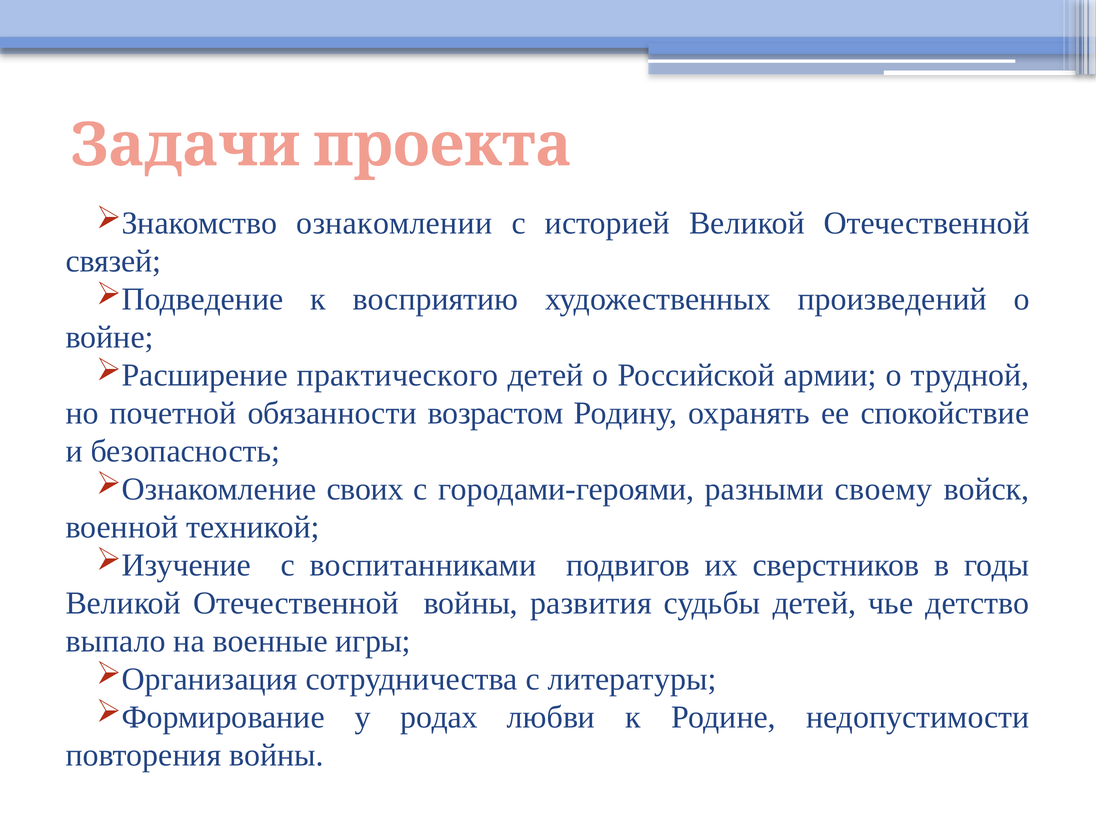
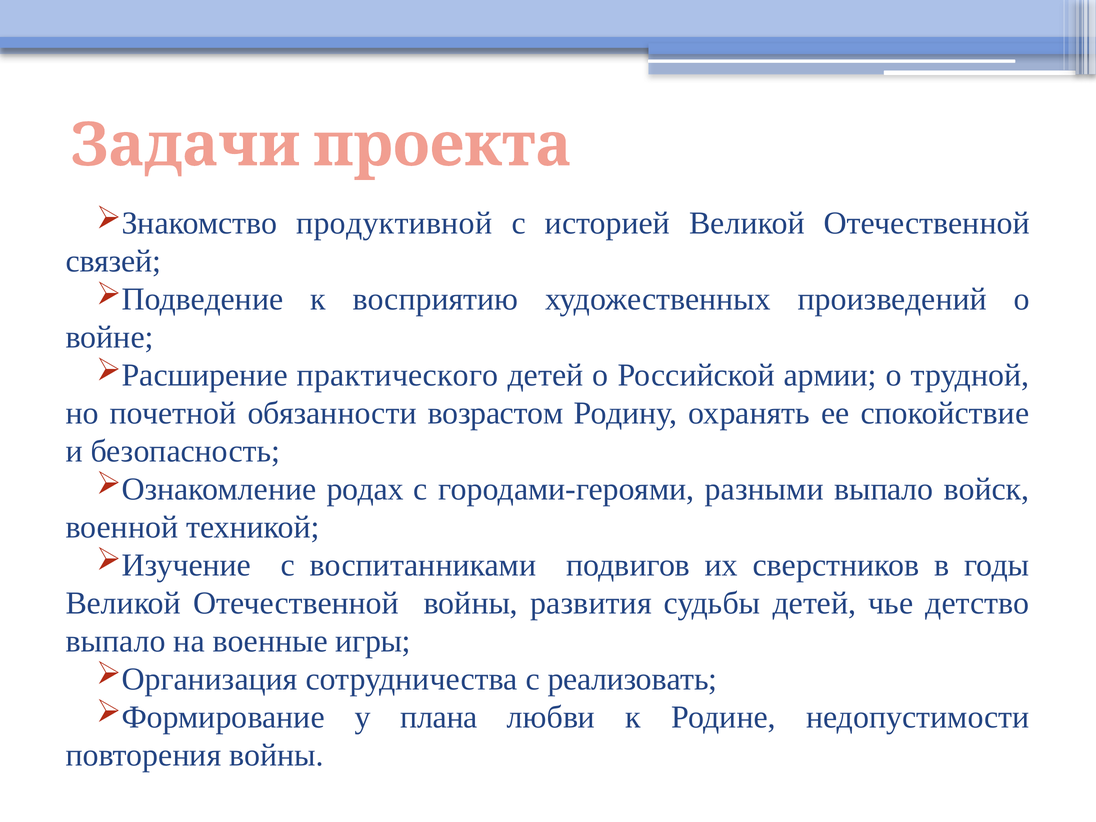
ознакомлении: ознакомлении -> продуктивной (394, 223)
своих: своих -> родах (365, 489)
разными своему: своему -> выпало (884, 489)
литературы: литературы -> реализовать (632, 679)
родах: родах -> плана (439, 717)
